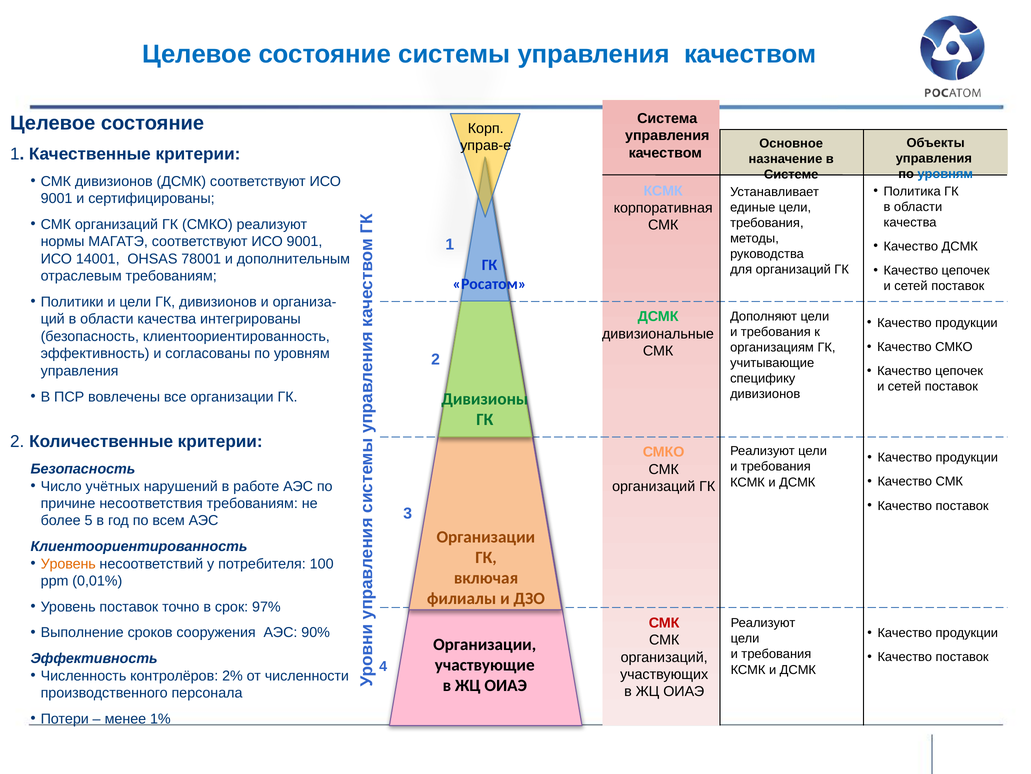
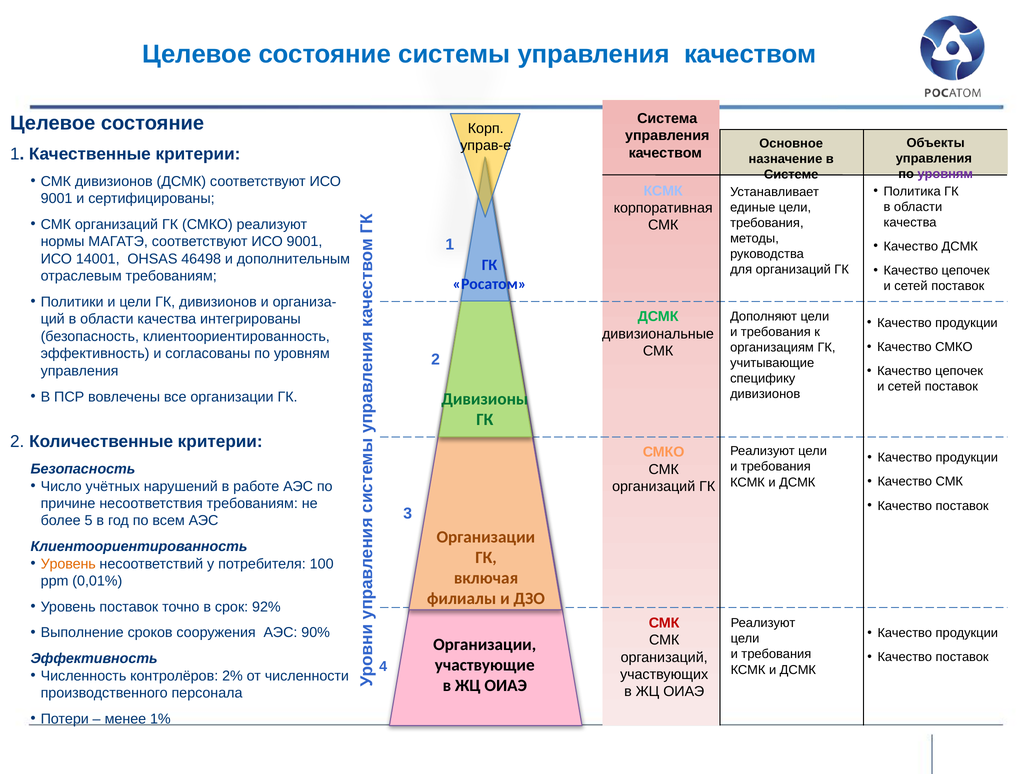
уровням colour: blue -> purple (945, 174)
78001: 78001 -> 46498 (201, 259)
97%: 97% -> 92% (266, 606)
